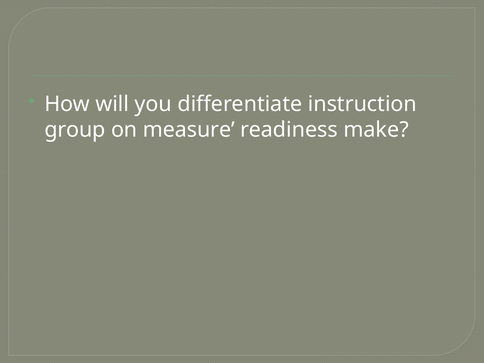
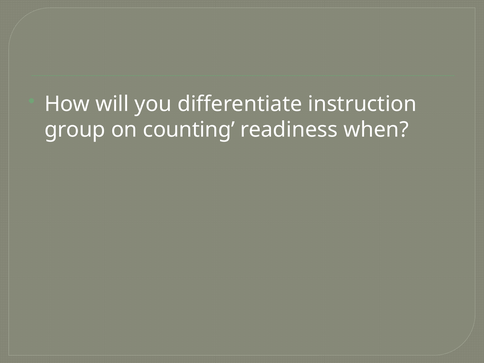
measure: measure -> counting (189, 130)
make: make -> when (376, 130)
